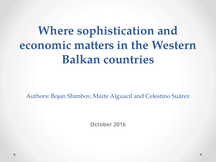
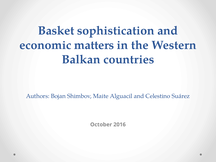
Where: Where -> Basket (56, 31)
